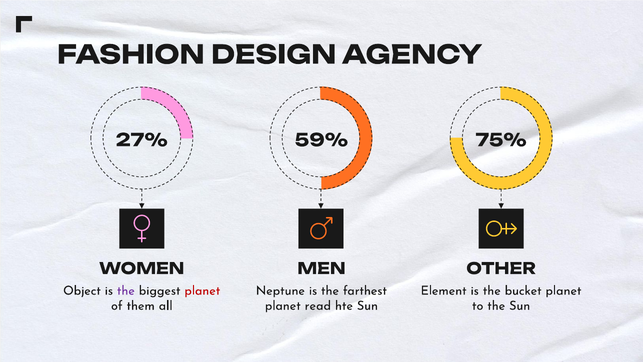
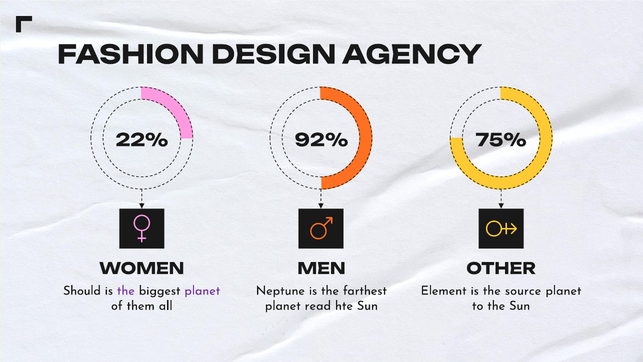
27%: 27% -> 22% (142, 140)
59%: 59% -> 92% (321, 140)
Object: Object -> Should (82, 290)
planet colour: red -> purple (202, 290)
bucket: bucket -> source (523, 290)
